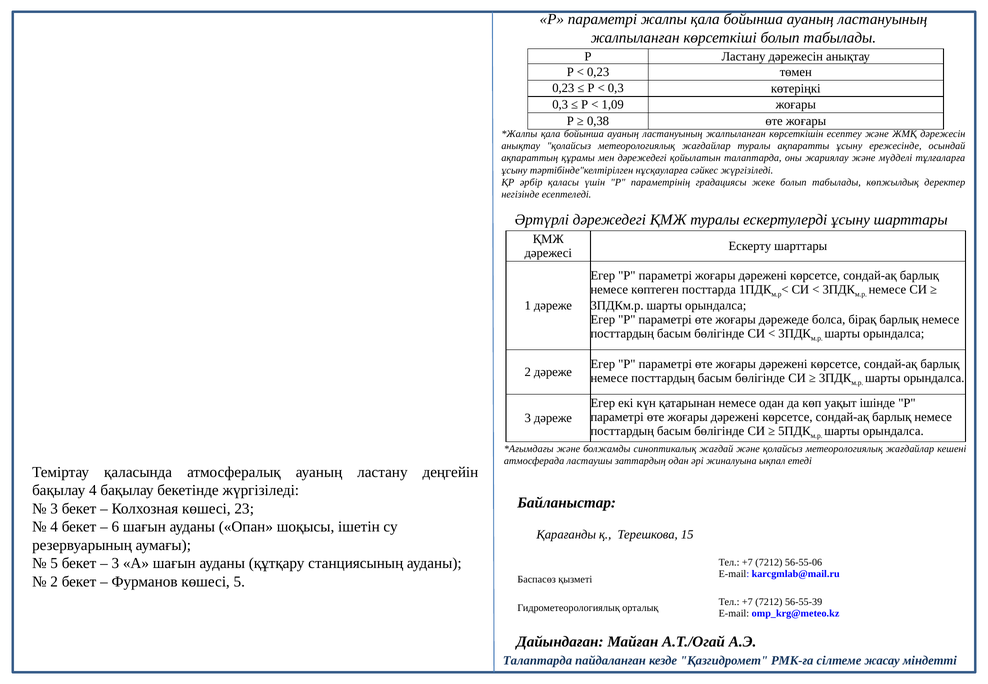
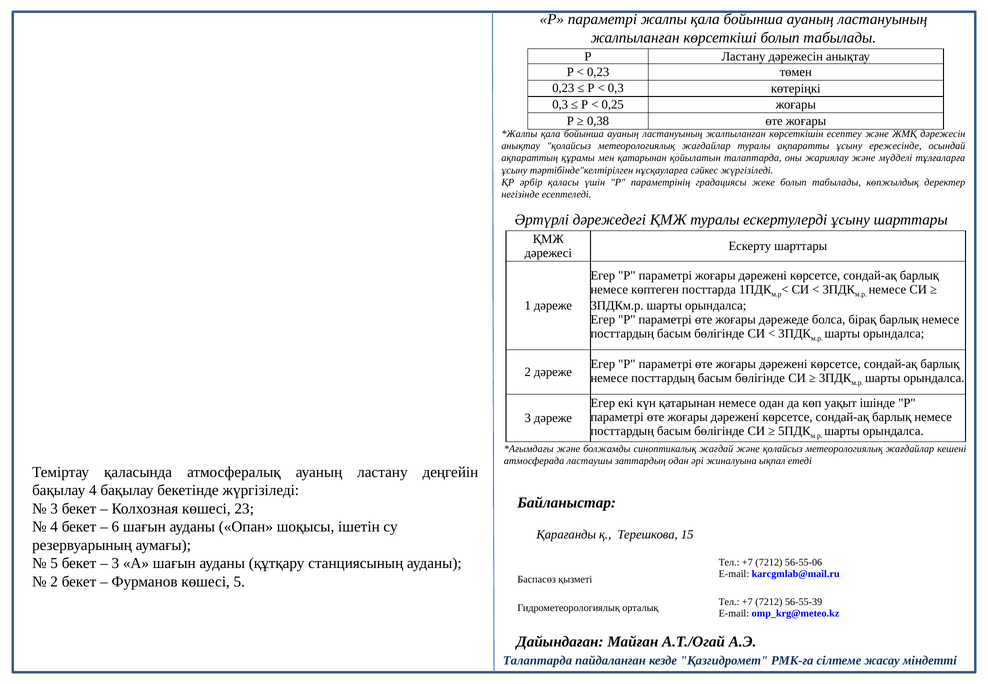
1,09: 1,09 -> 0,25 (613, 105)
мен дәрежедегі: дәрежедегі -> қатарынан (642, 158)
